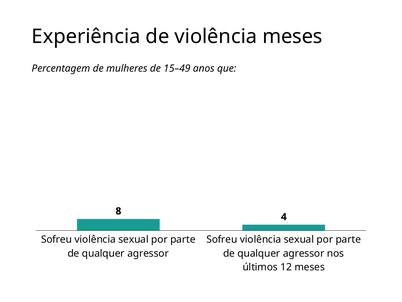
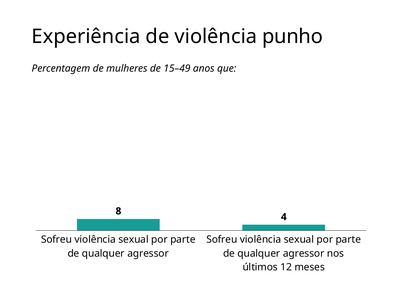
violência meses: meses -> punho (293, 36)
